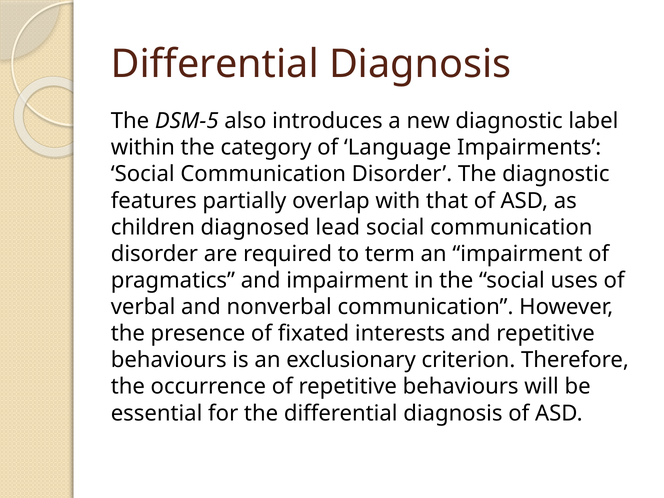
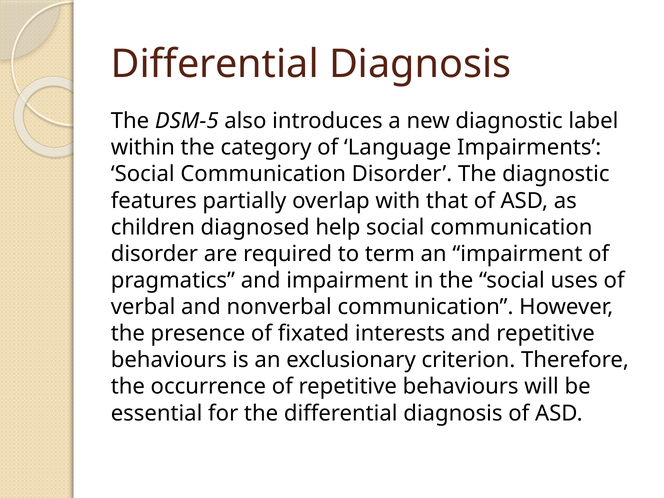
lead: lead -> help (338, 227)
